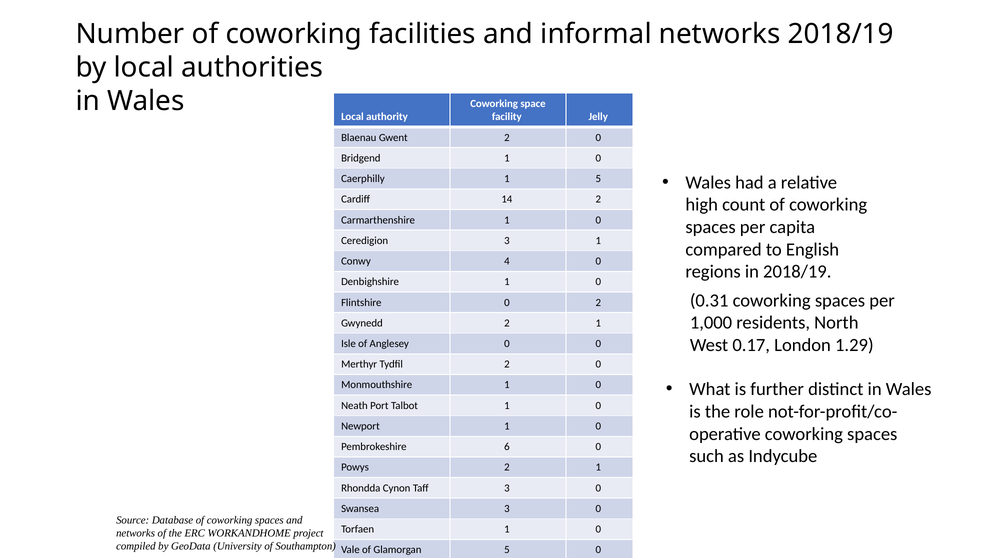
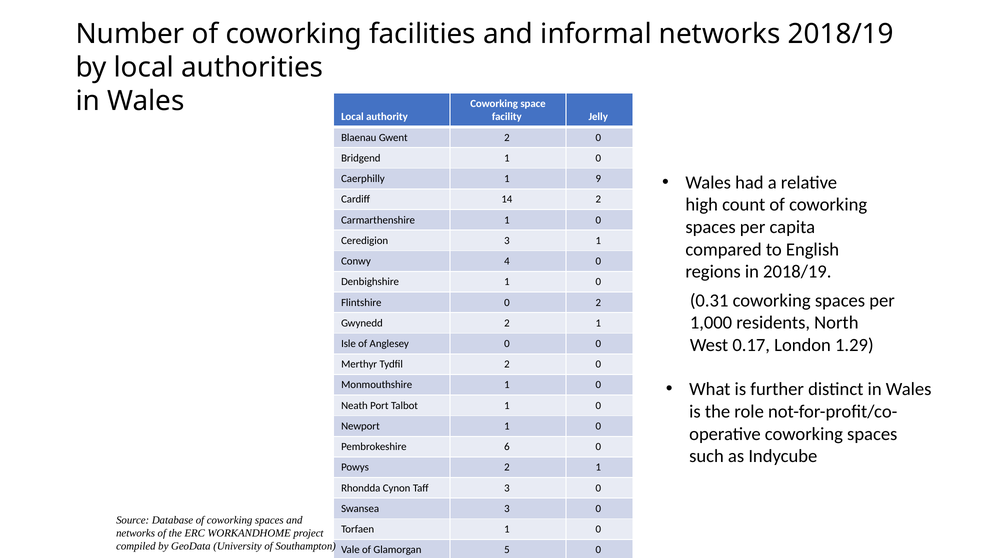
1 5: 5 -> 9 (598, 179)
